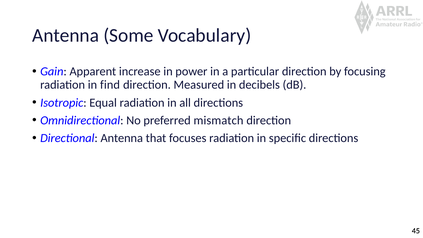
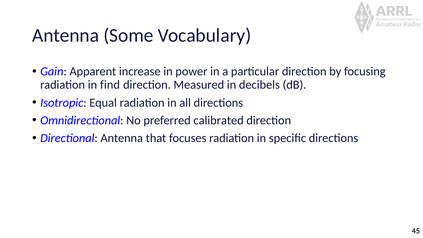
mismatch: mismatch -> calibrated (219, 120)
